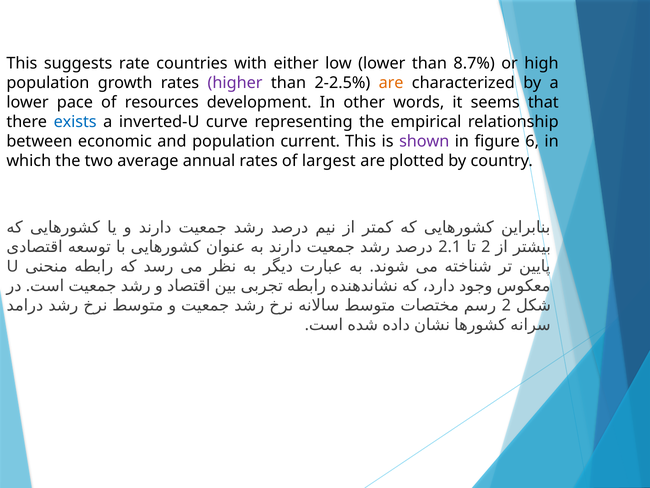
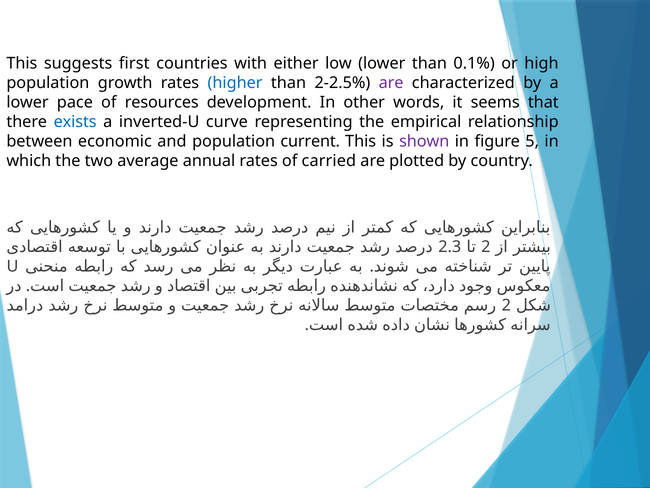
rate: rate -> first (134, 63)
8.7%: 8.7% -> 0.1% (474, 63)
higher colour: purple -> blue (235, 83)
are colour: orange -> purple (391, 83)
6: 6 -> 5 (532, 141)
largest: largest -> carried (329, 161)
2.1: 2.1 -> 2.3 (450, 247)
